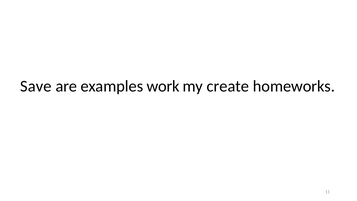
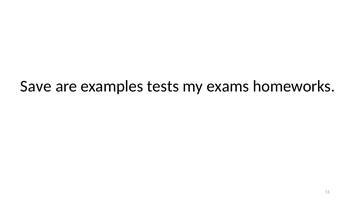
work: work -> tests (163, 86)
create: create -> exams (228, 86)
